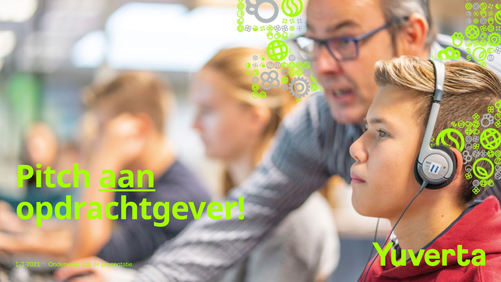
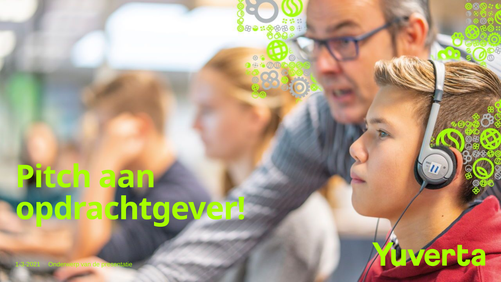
aan underline: present -> none (127, 177)
